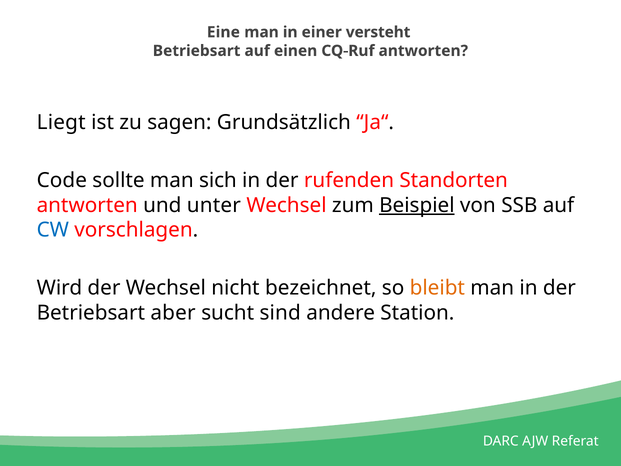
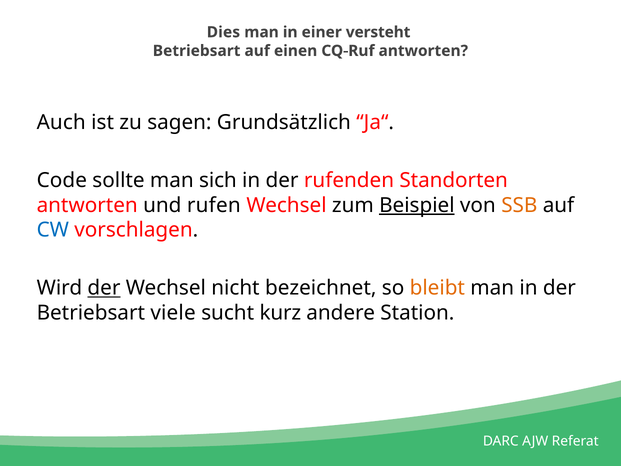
Eine: Eine -> Dies (223, 32)
Liegt: Liegt -> Auch (61, 122)
unter: unter -> rufen (214, 205)
SSB colour: black -> orange (519, 205)
der underline: none -> present (104, 288)
aber: aber -> viele (173, 313)
sind: sind -> kurz (280, 313)
